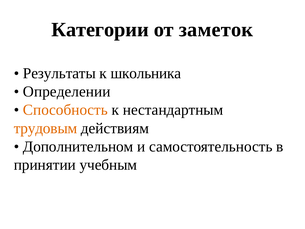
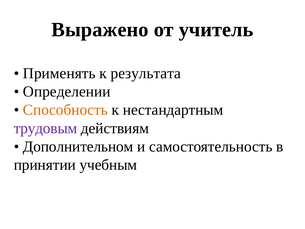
Категории: Категории -> Выражено (100, 30)
заметок: заметок -> учитель (216, 30)
Результаты: Результаты -> Применять (59, 73)
школьника: школьника -> результата (146, 73)
трудовым colour: orange -> purple (46, 128)
